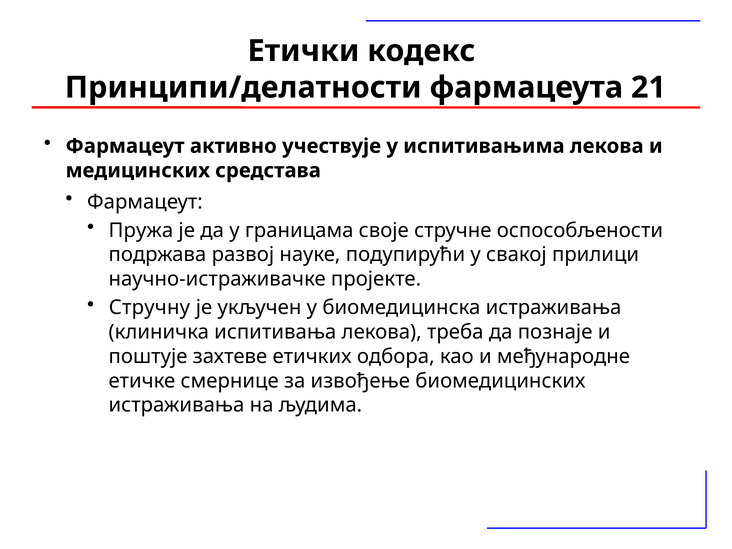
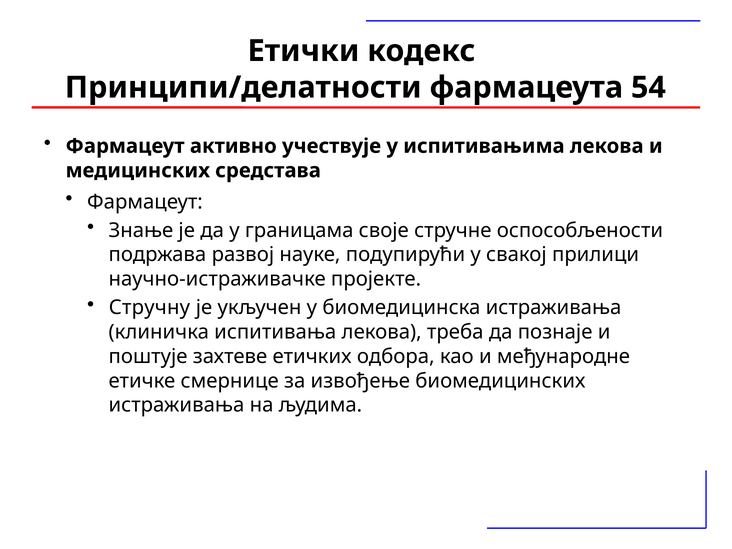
21: 21 -> 54 (648, 88)
Пружа: Пружа -> Знање (141, 230)
